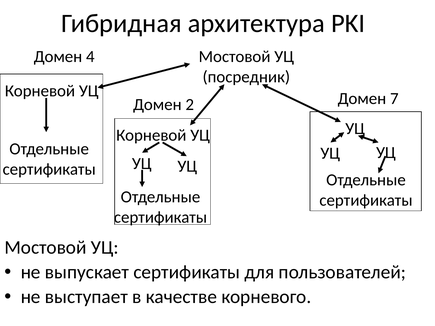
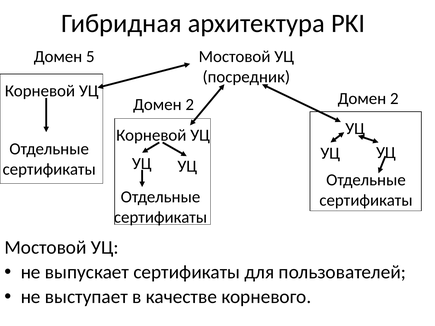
4: 4 -> 5 (90, 57)
7: 7 -> 2 (394, 99)
